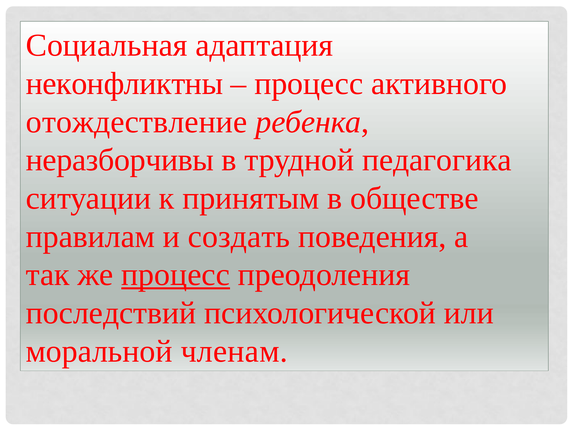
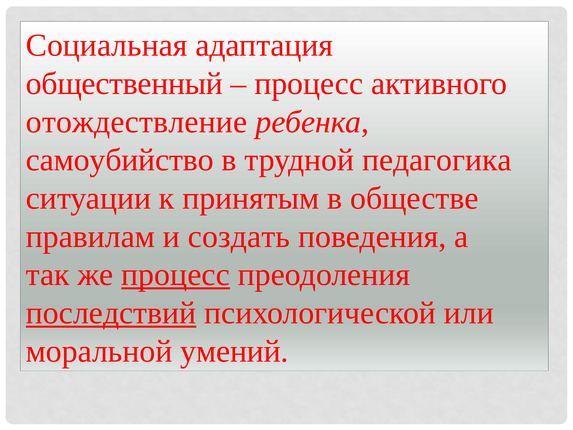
неконфликтны: неконфликтны -> общественный (124, 84)
неразборчивы: неразборчивы -> самоубийство (120, 160)
последствий underline: none -> present (111, 313)
членам: членам -> умений (234, 351)
